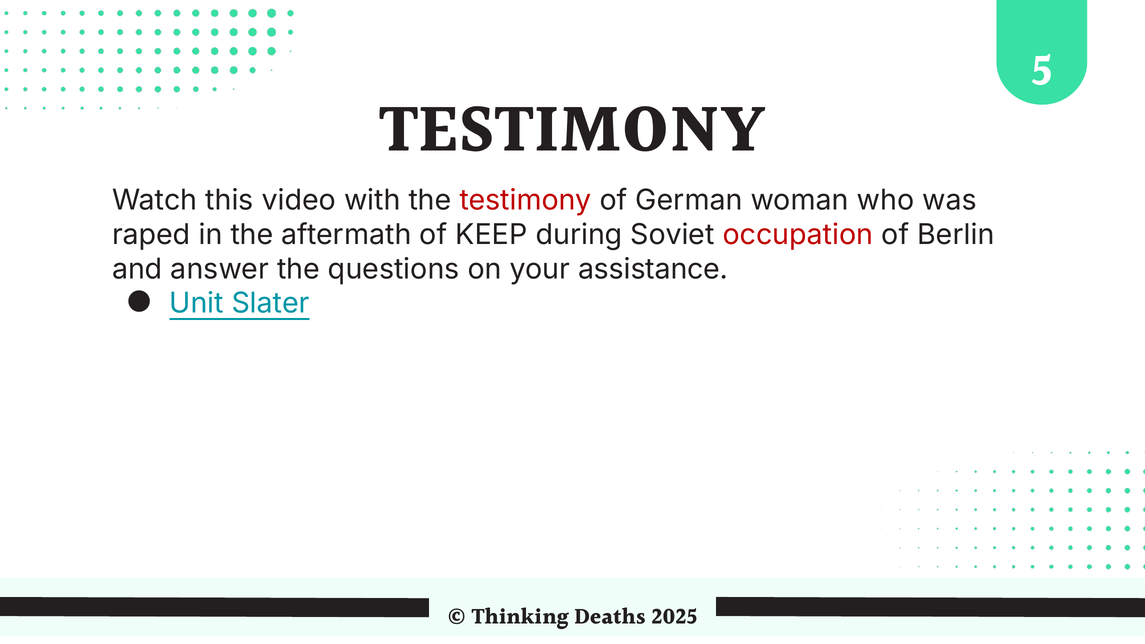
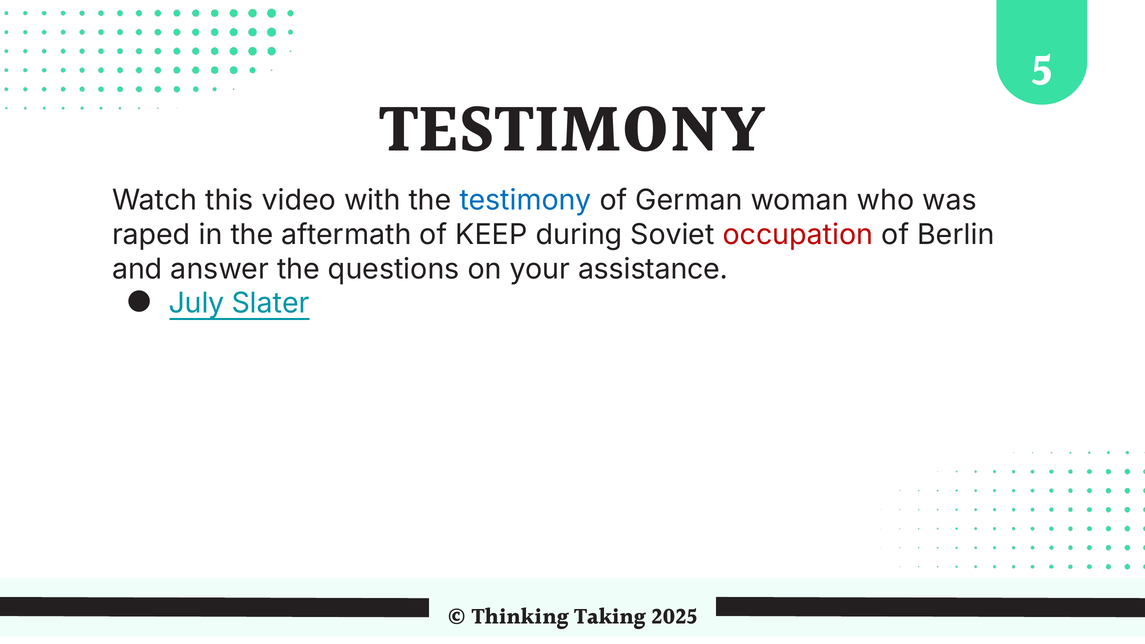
testimony colour: red -> blue (526, 200)
Unit: Unit -> July (197, 303)
Deaths: Deaths -> Taking (610, 617)
